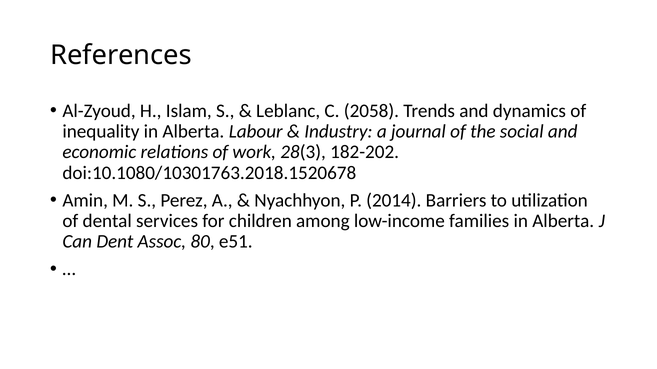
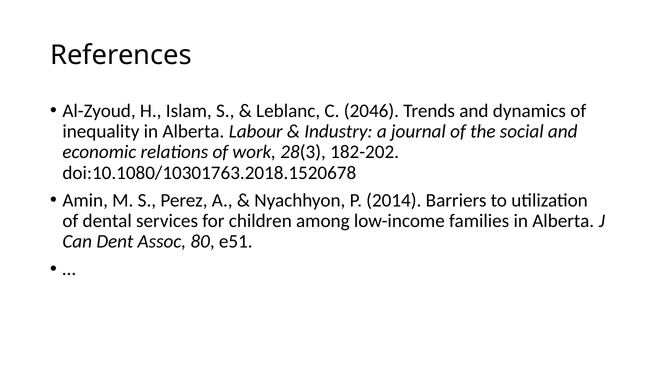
2058: 2058 -> 2046 (371, 111)
